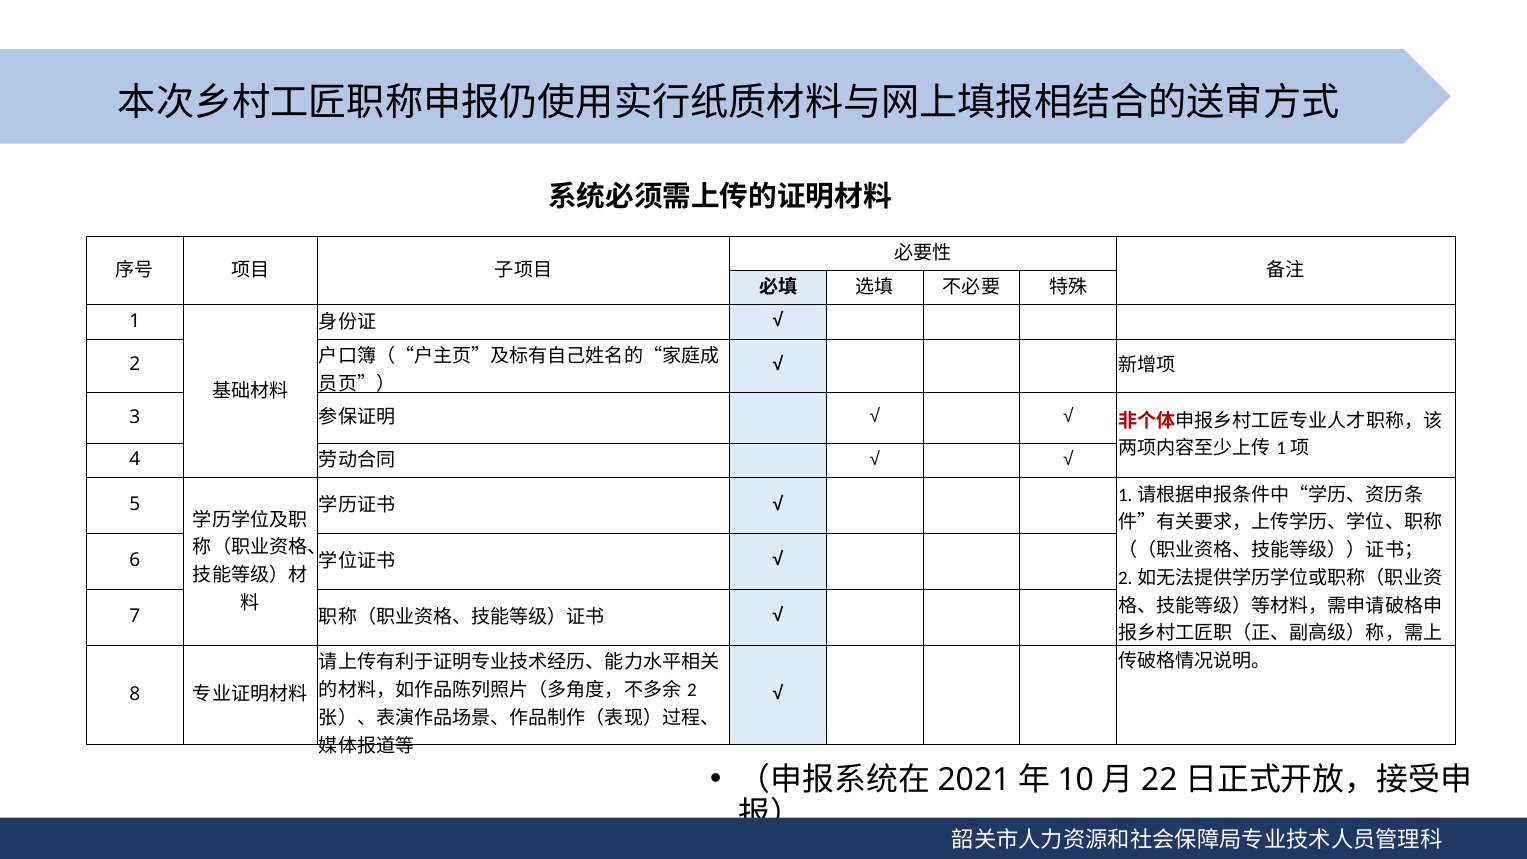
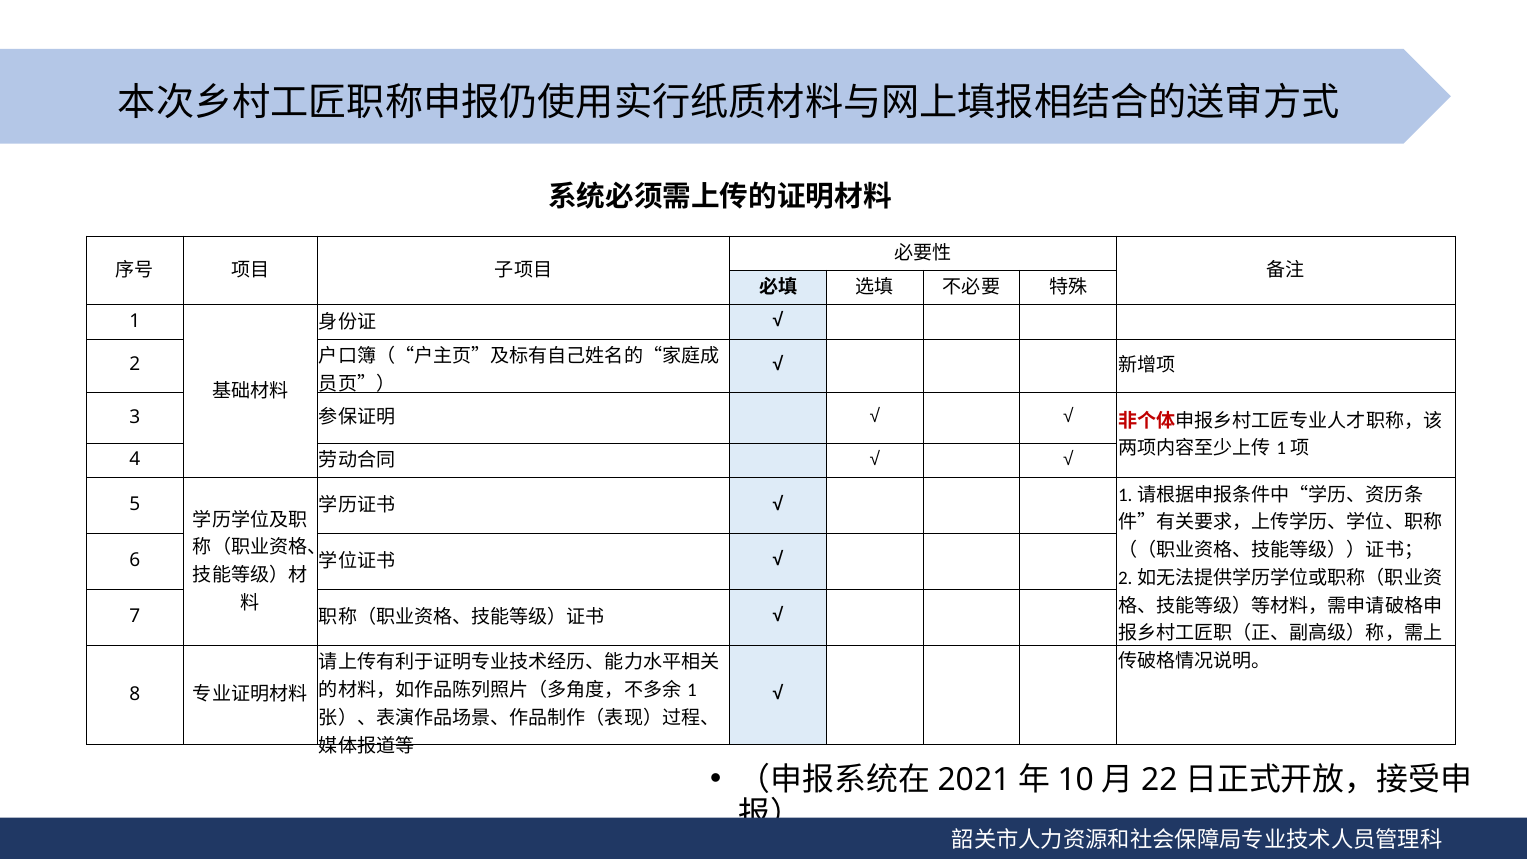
2: 2 -> 1 (692, 690)
